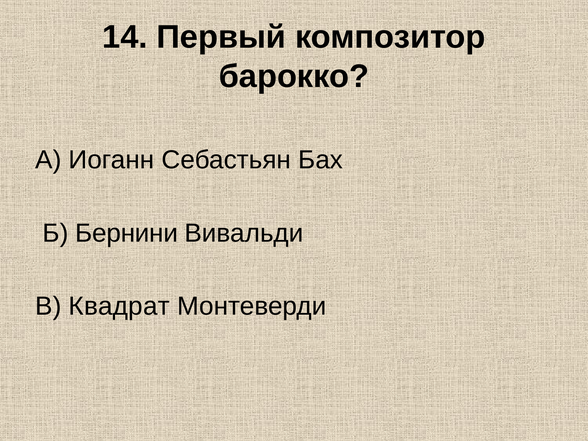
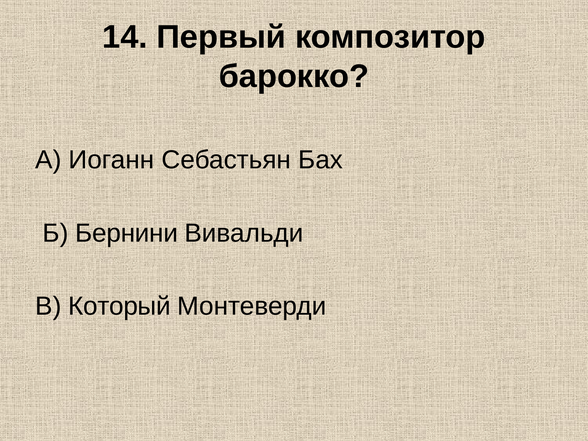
Квадрат: Квадрат -> Который (119, 306)
